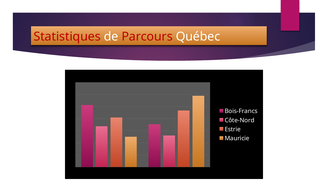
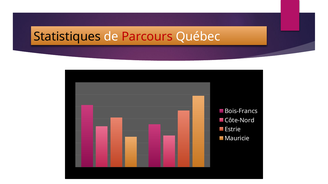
Statistiques colour: red -> black (67, 37)
